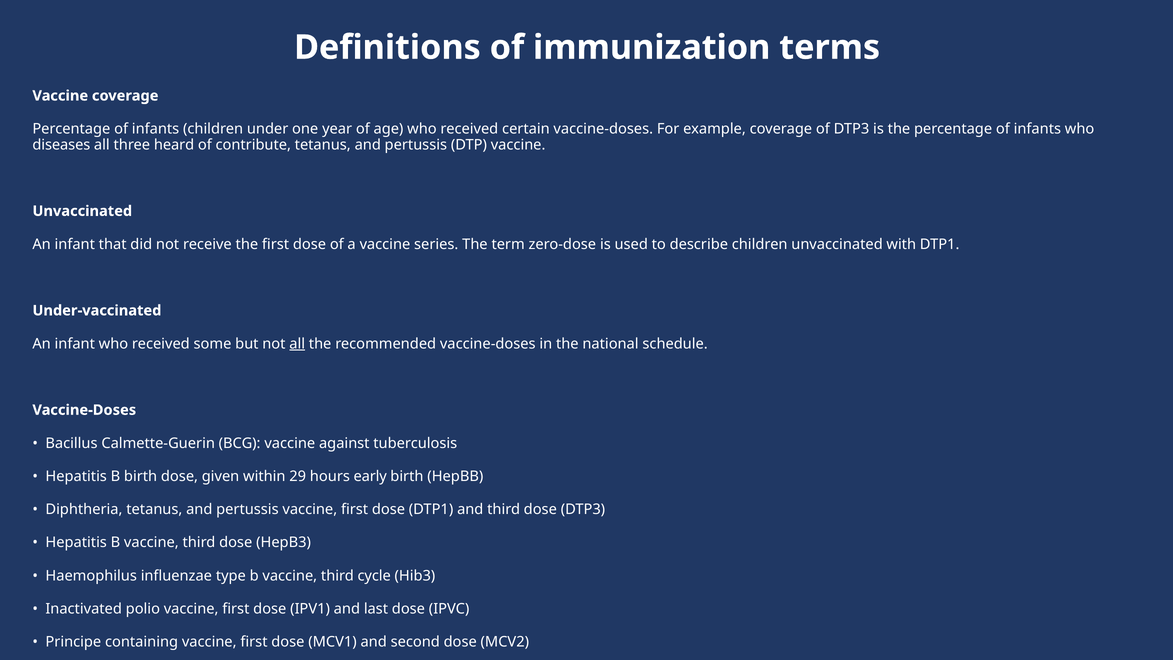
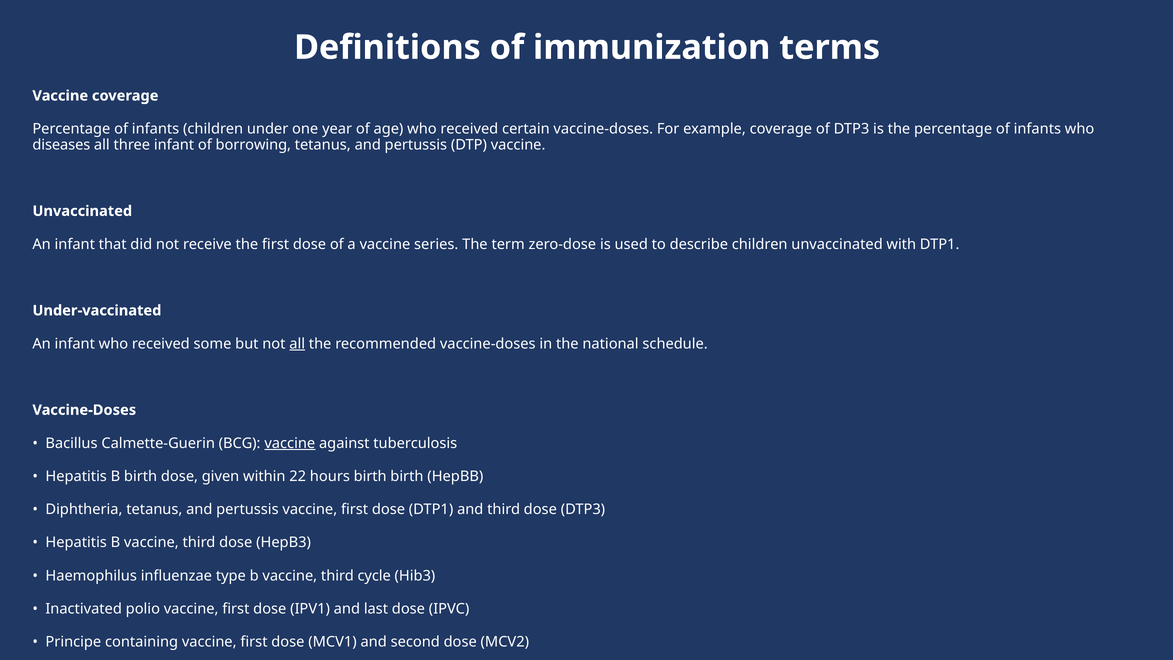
three heard: heard -> infant (174, 145)
contribute: contribute -> borrowing (253, 145)
vaccine underline: none -> present (290, 443)
29: 29 -> 22 (298, 476)
hours early: early -> birth (370, 476)
